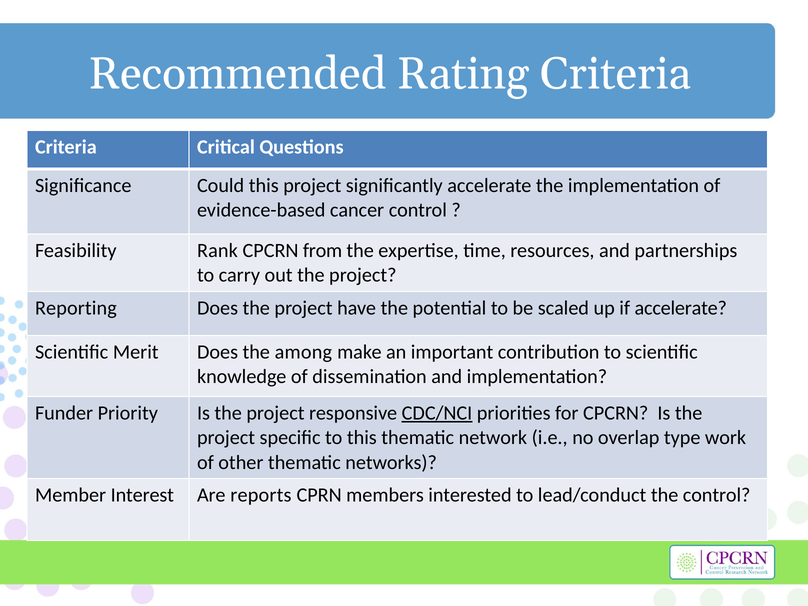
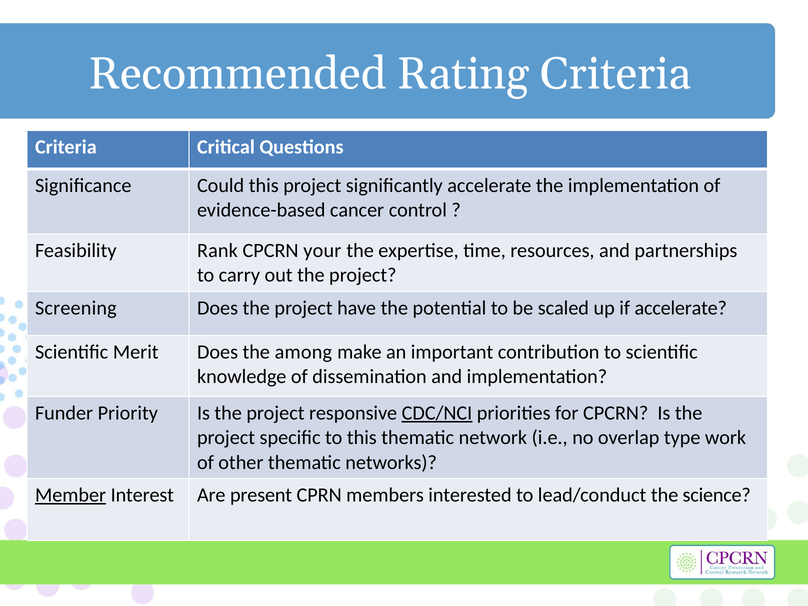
from: from -> your (322, 251)
Reporting: Reporting -> Screening (76, 308)
Member underline: none -> present (71, 495)
reports: reports -> present (261, 495)
the control: control -> science (717, 495)
